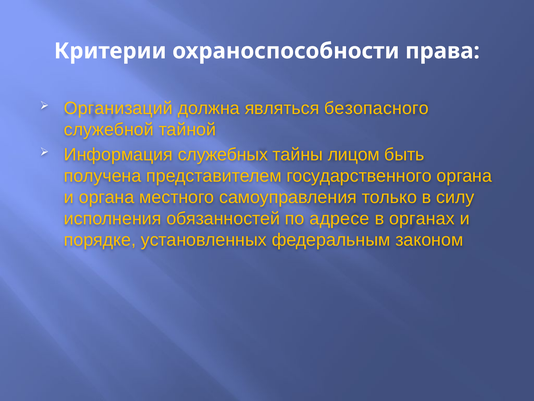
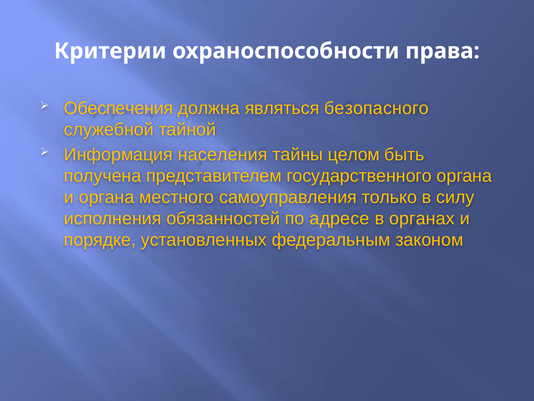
Организаций: Организаций -> Обеспечения (119, 108)
служебных: служебных -> населения (223, 154)
лицом: лицом -> целом (354, 154)
